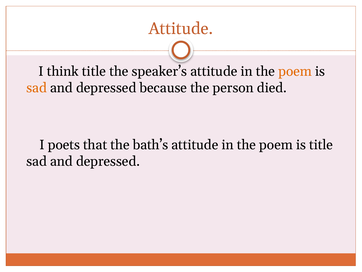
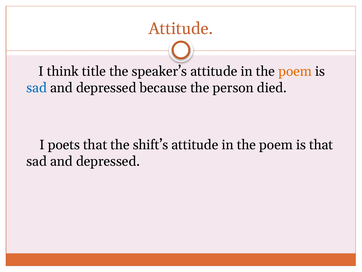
sad colour: orange -> blue (37, 88)
bath’s: bath’s -> shift’s (151, 145)
is title: title -> that (321, 145)
